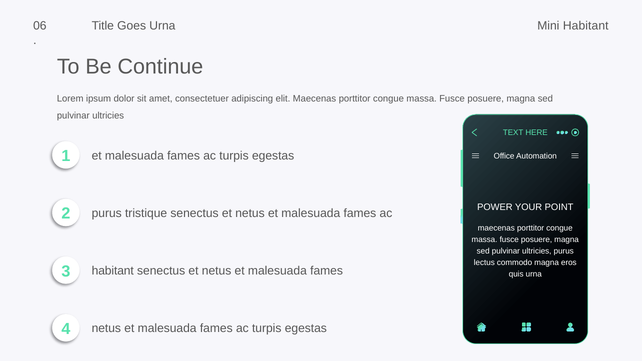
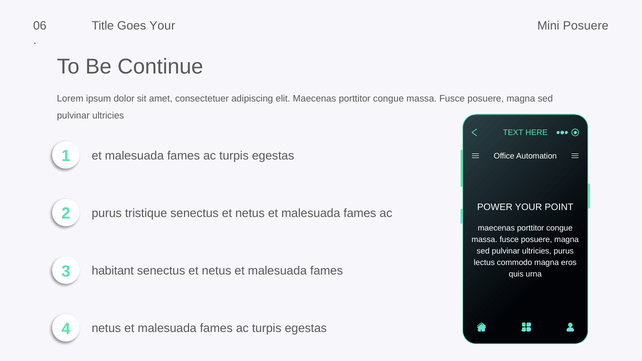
Goes Urna: Urna -> Your (162, 26)
Mini Habitant: Habitant -> Posuere (586, 26)
